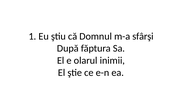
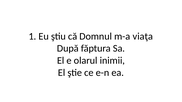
sfârşi: sfârşi -> viaţa (143, 36)
